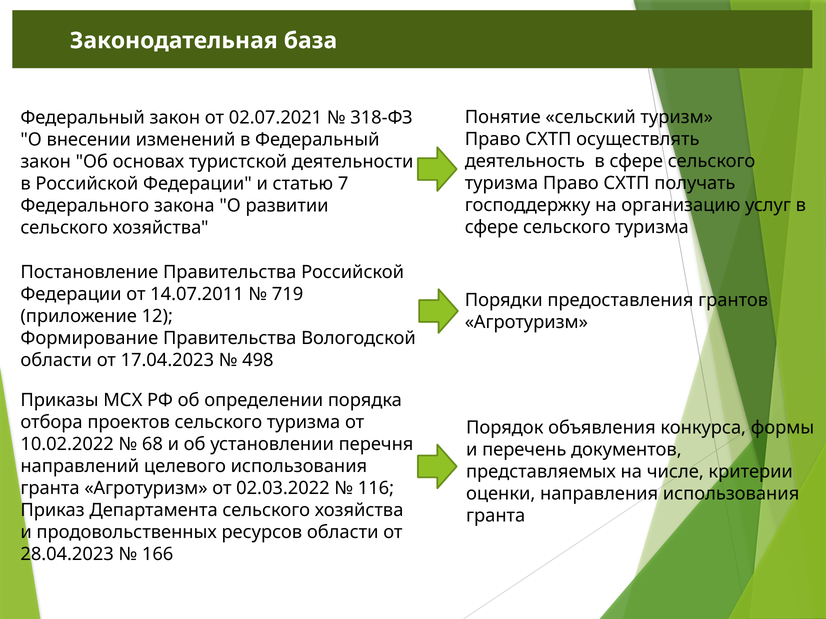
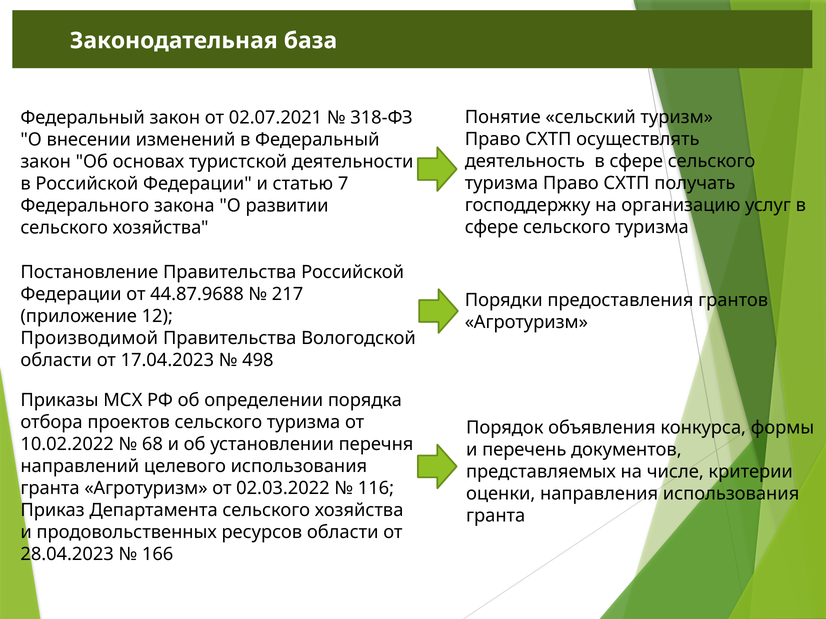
14.07.2011: 14.07.2011 -> 44.87.9688 (197, 294)
719: 719 -> 217 (288, 294)
Формирование: Формирование -> Производимой (89, 338)
